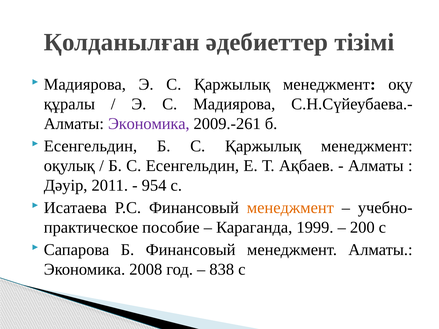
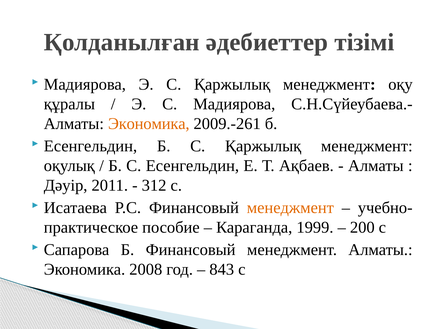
Экономика colour: purple -> orange (149, 124)
954: 954 -> 312 (154, 186)
838: 838 -> 843 (222, 270)
